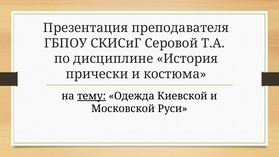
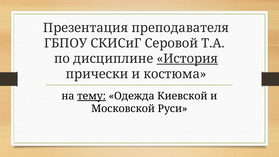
История underline: none -> present (187, 59)
